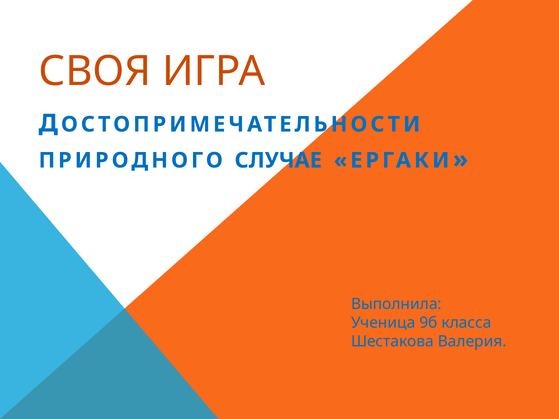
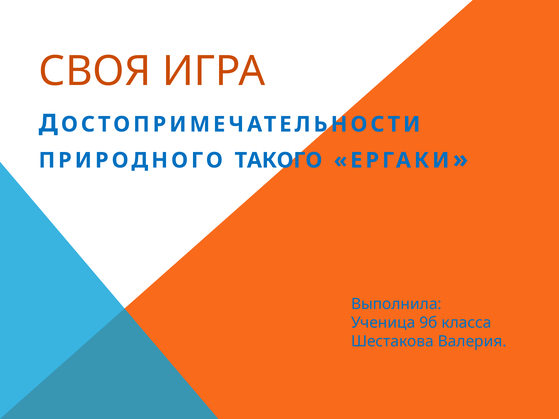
СЛУЧАЕ: СЛУЧАЕ -> ТАКОГО (278, 160)
